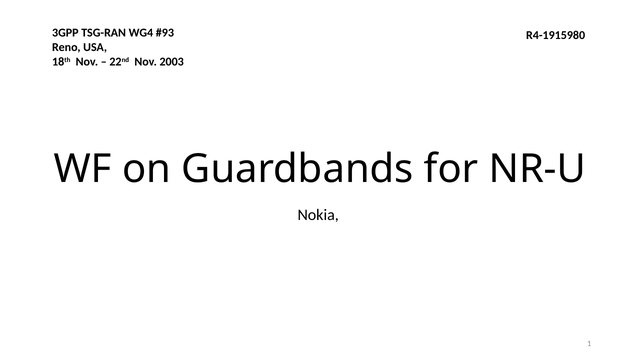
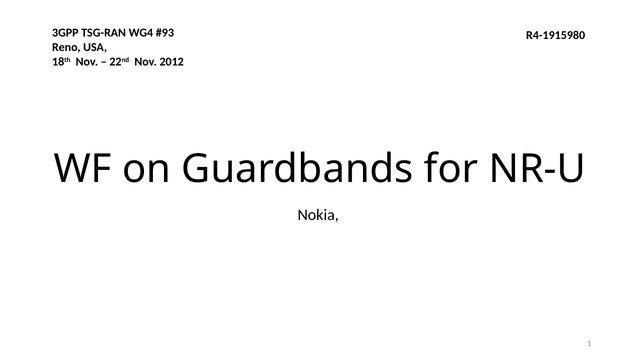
2003: 2003 -> 2012 (172, 62)
